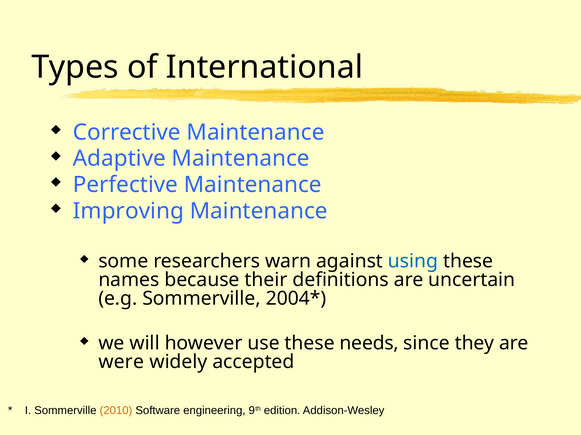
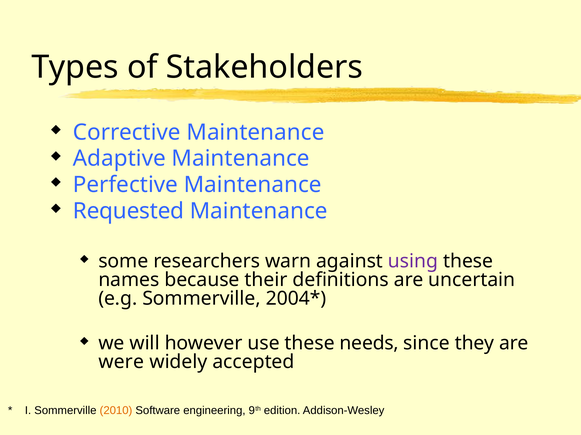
International: International -> Stakeholders (265, 67)
Improving: Improving -> Requested (129, 211)
using colour: blue -> purple (413, 262)
